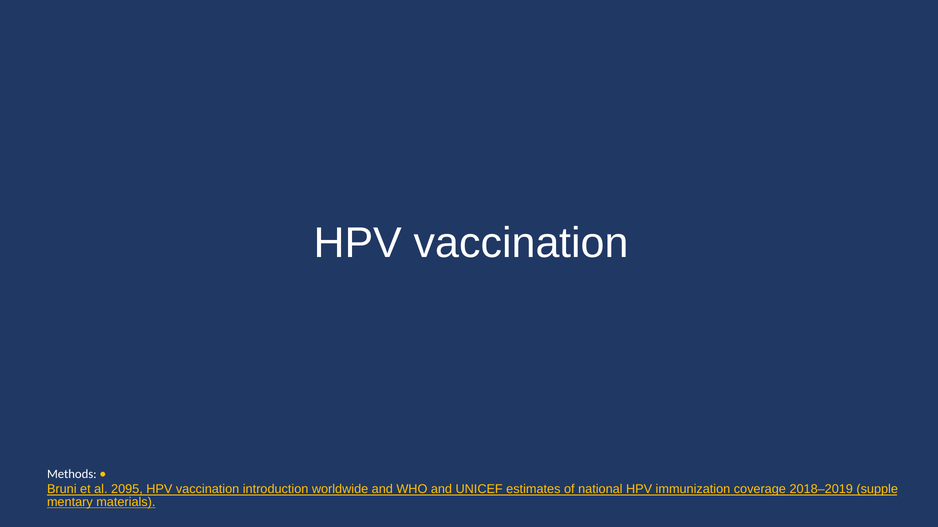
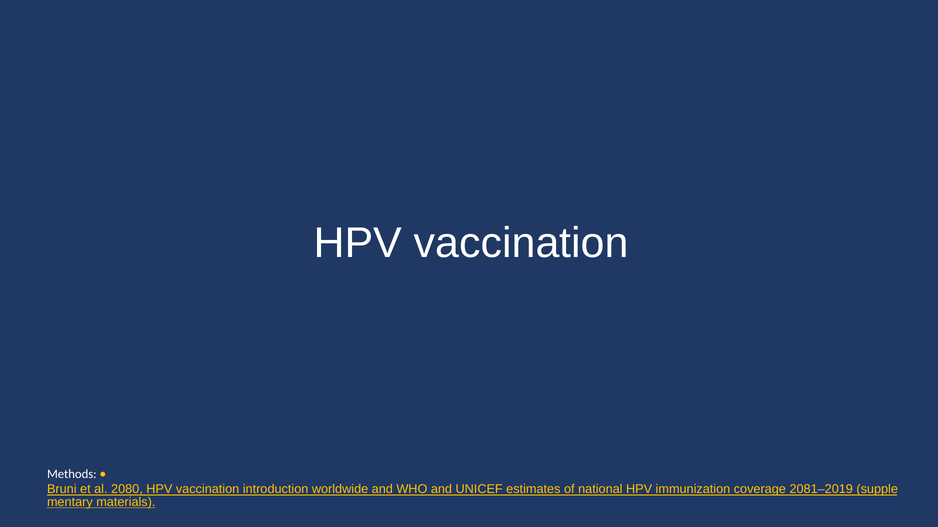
2095: 2095 -> 2080 (127, 490)
2018–2019: 2018–2019 -> 2081–2019 (821, 490)
